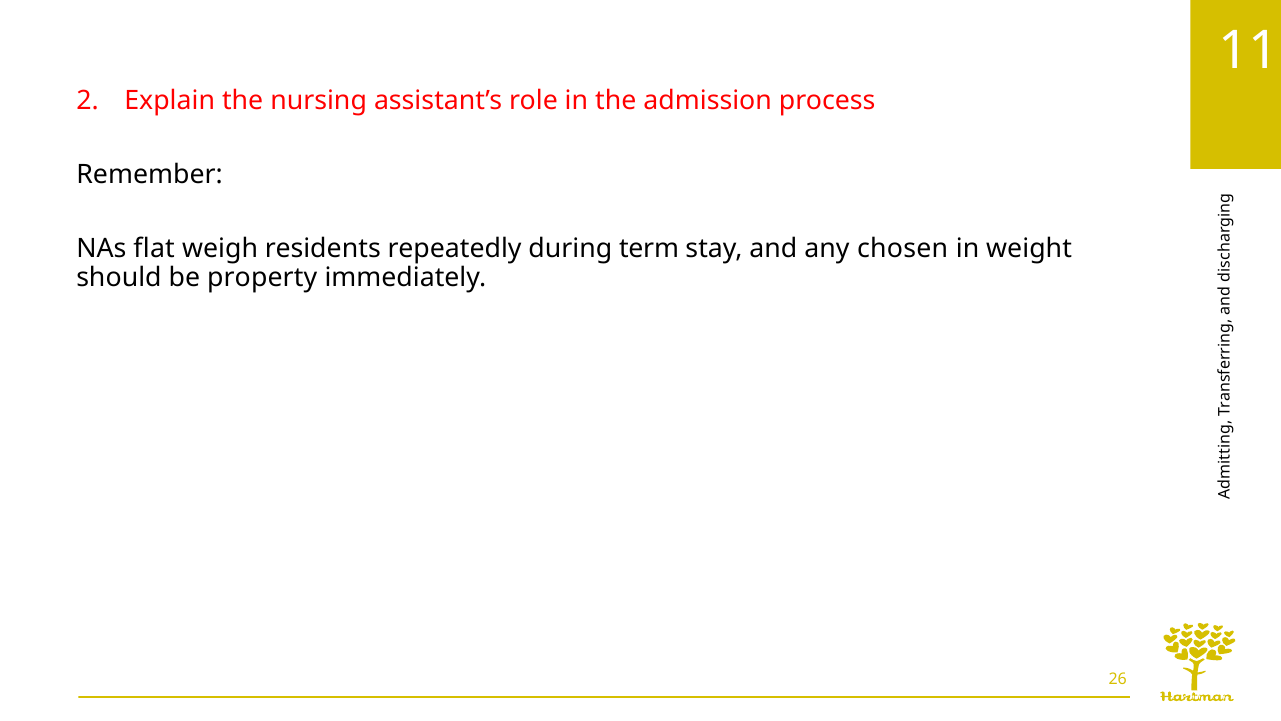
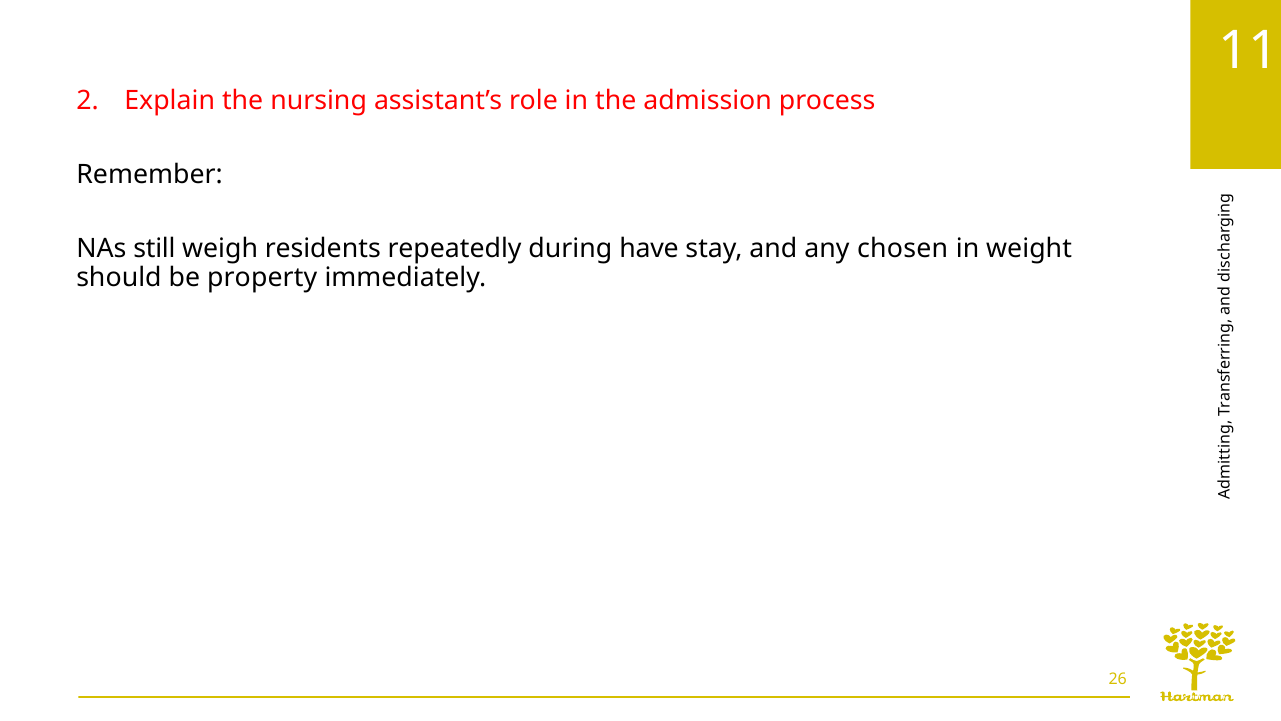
flat: flat -> still (154, 248)
term: term -> have (649, 248)
